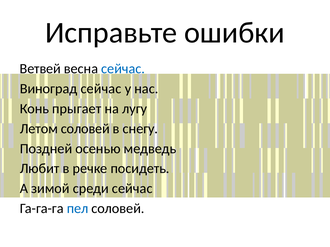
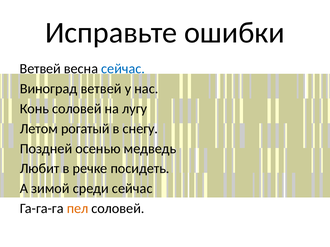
Виноград сейчас: сейчас -> ветвей (101, 89)
Конь прыгает: прыгает -> соловей (77, 109)
Летом соловей: соловей -> рогатый (85, 129)
пел colour: blue -> orange (78, 209)
